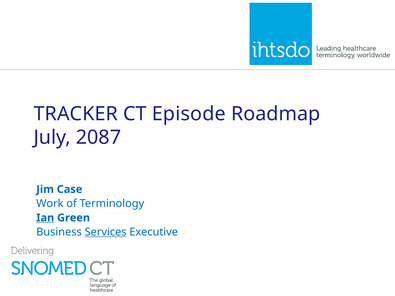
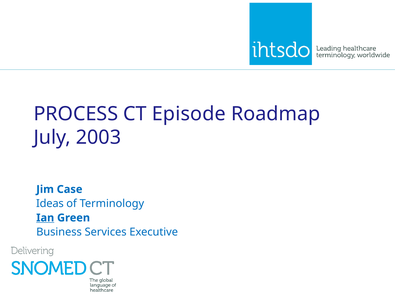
TRACKER: TRACKER -> PROCESS (76, 114)
2087: 2087 -> 2003 (99, 138)
Work: Work -> Ideas (50, 204)
Services underline: present -> none (106, 232)
